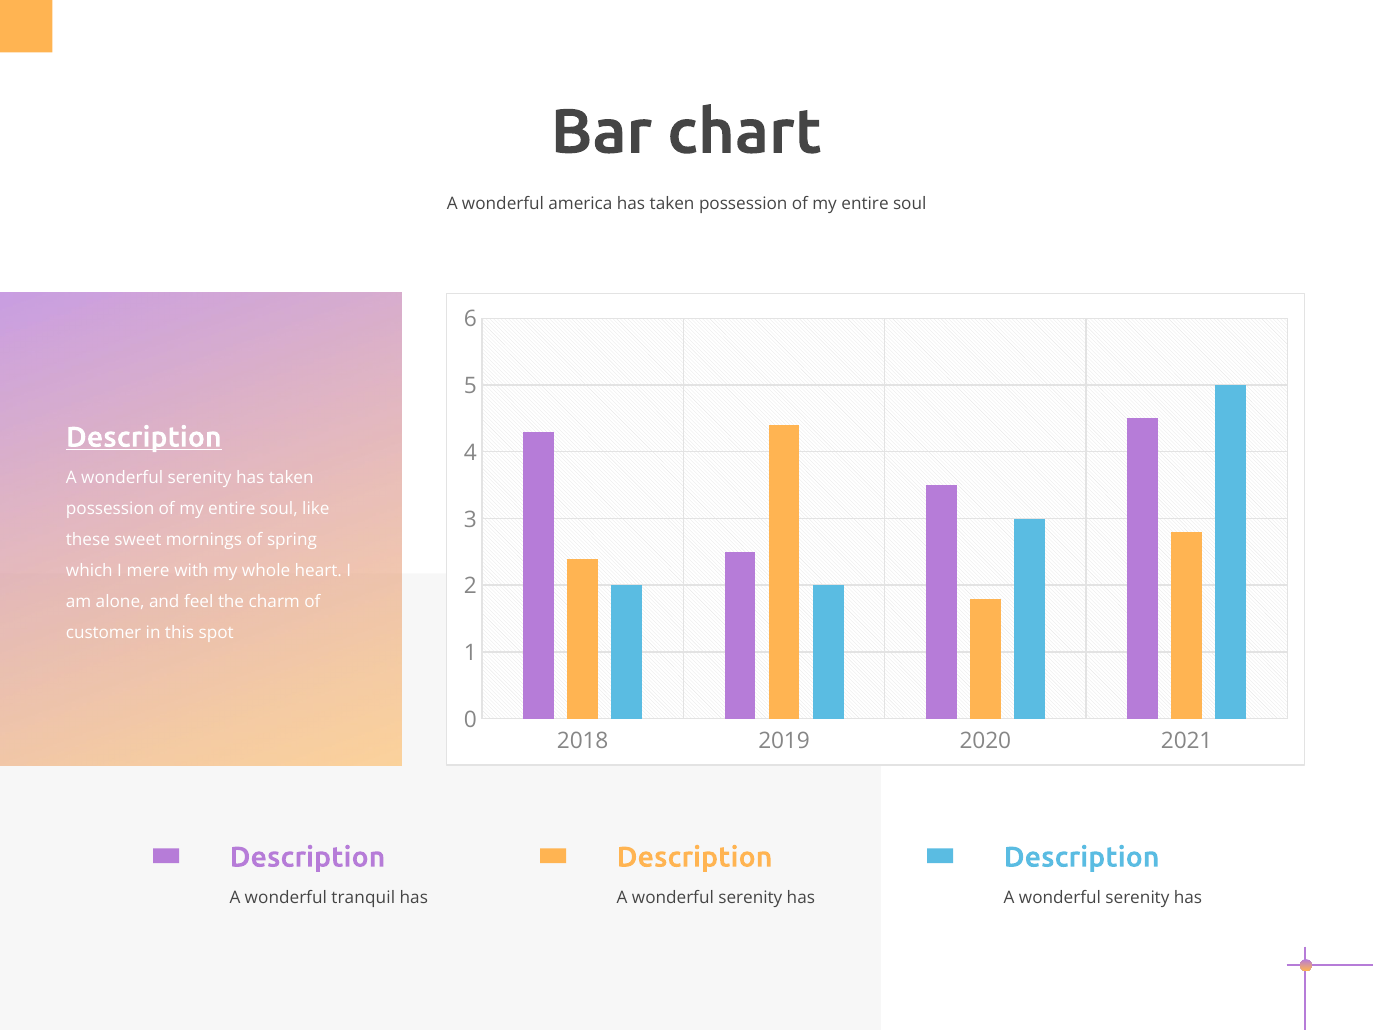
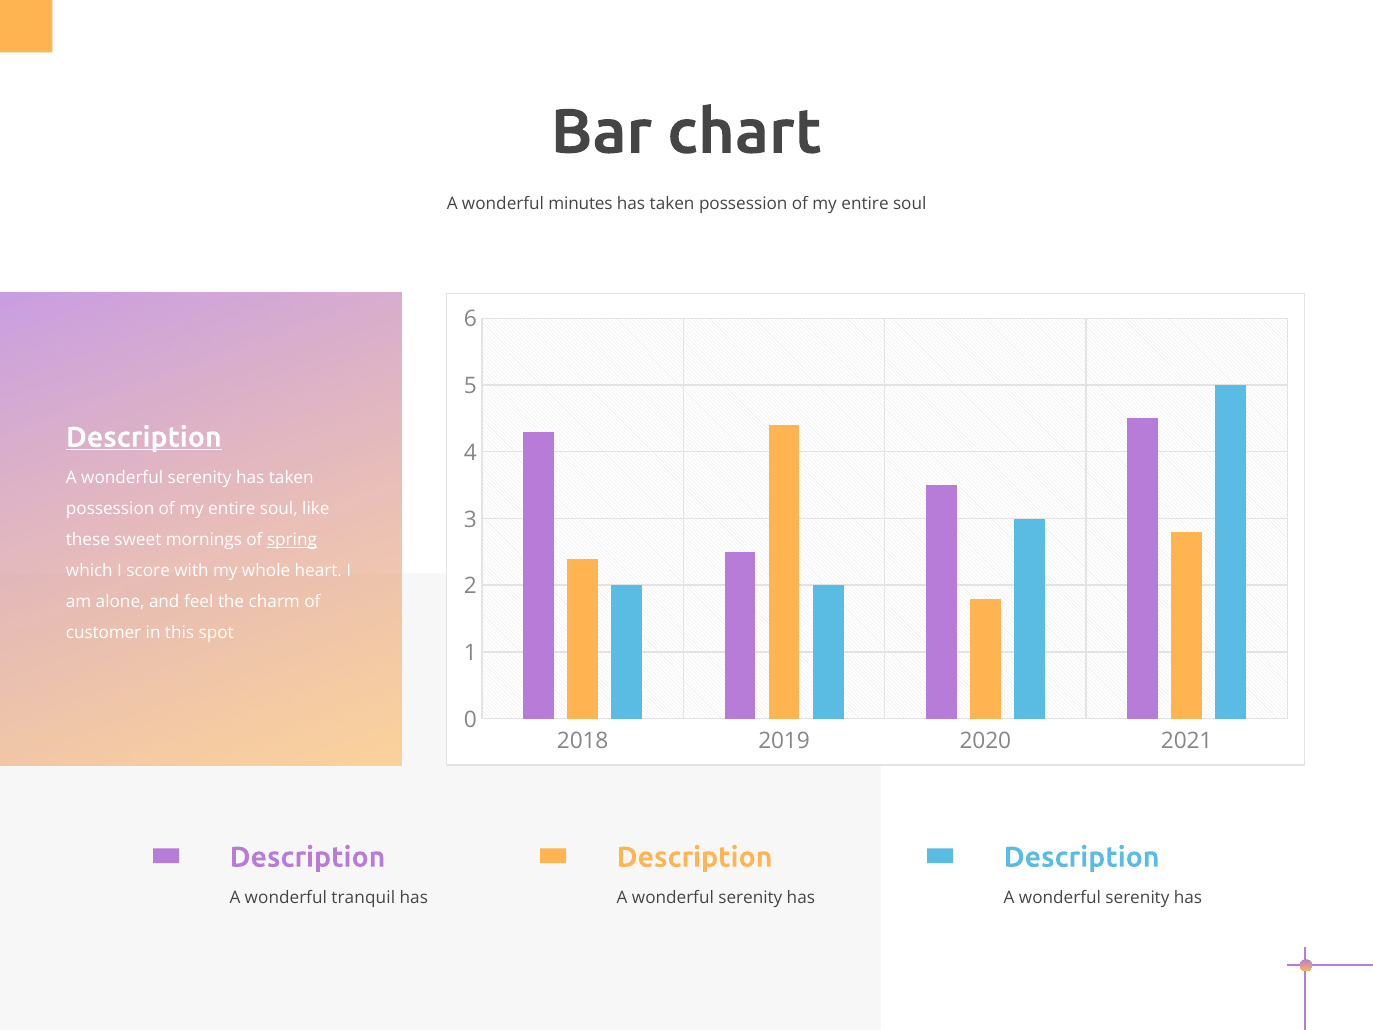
america: america -> minutes (581, 203)
spring underline: none -> present (292, 540)
mere: mere -> score (148, 571)
